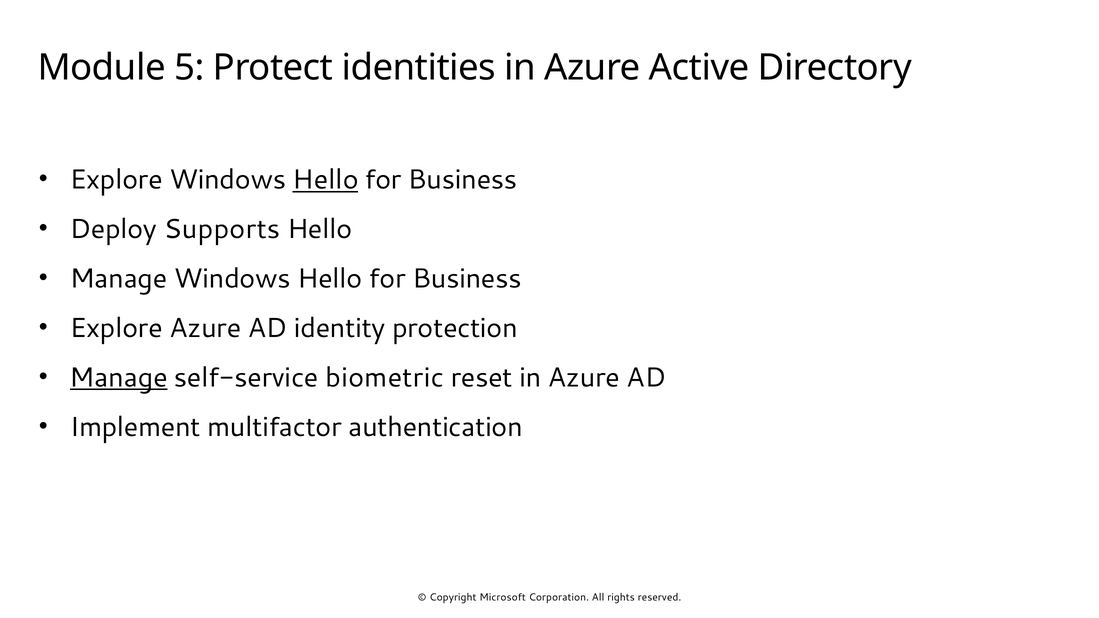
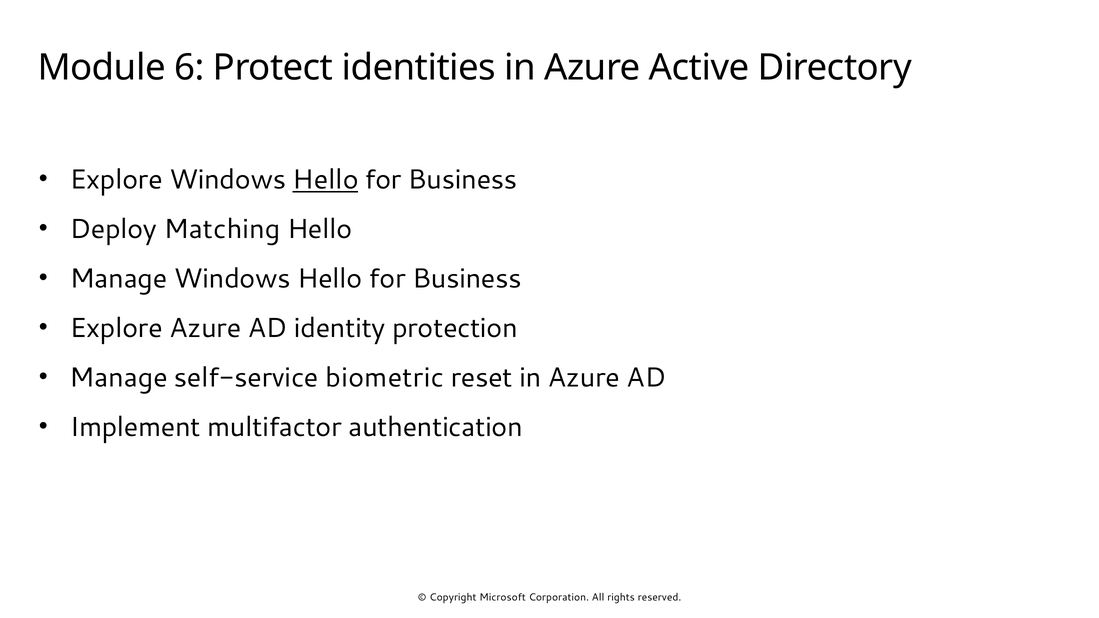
5: 5 -> 6 (189, 68)
Supports: Supports -> Matching (222, 229)
Manage underline: present -> none (119, 378)
